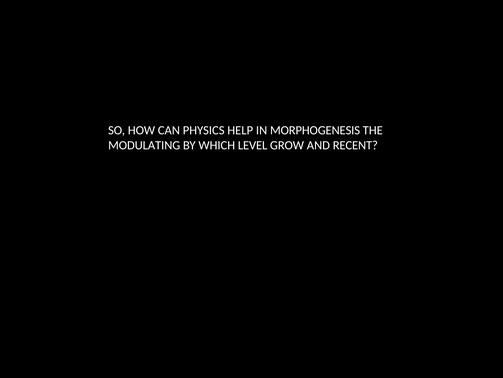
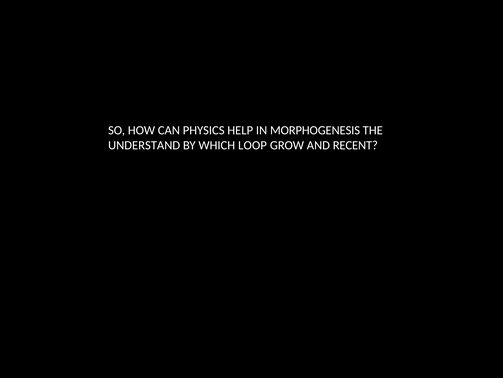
MODULATING: MODULATING -> UNDERSTAND (144, 145)
LEVEL: LEVEL -> LOOP (253, 145)
